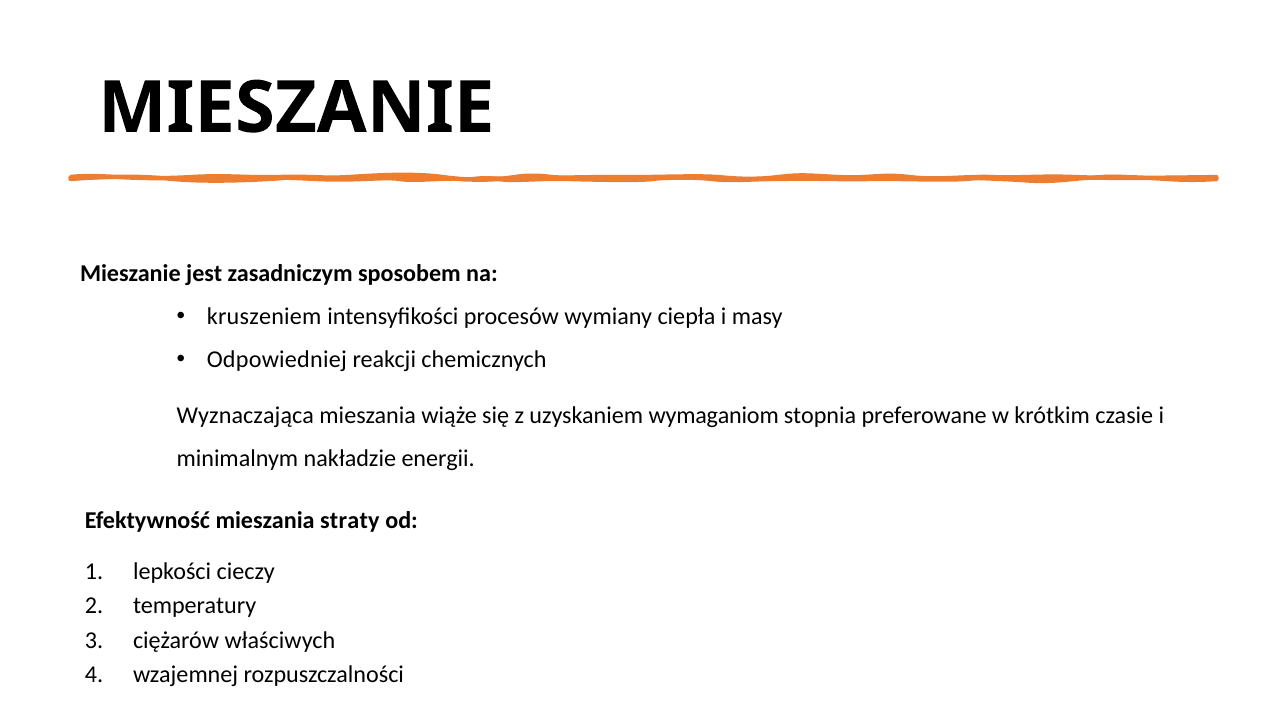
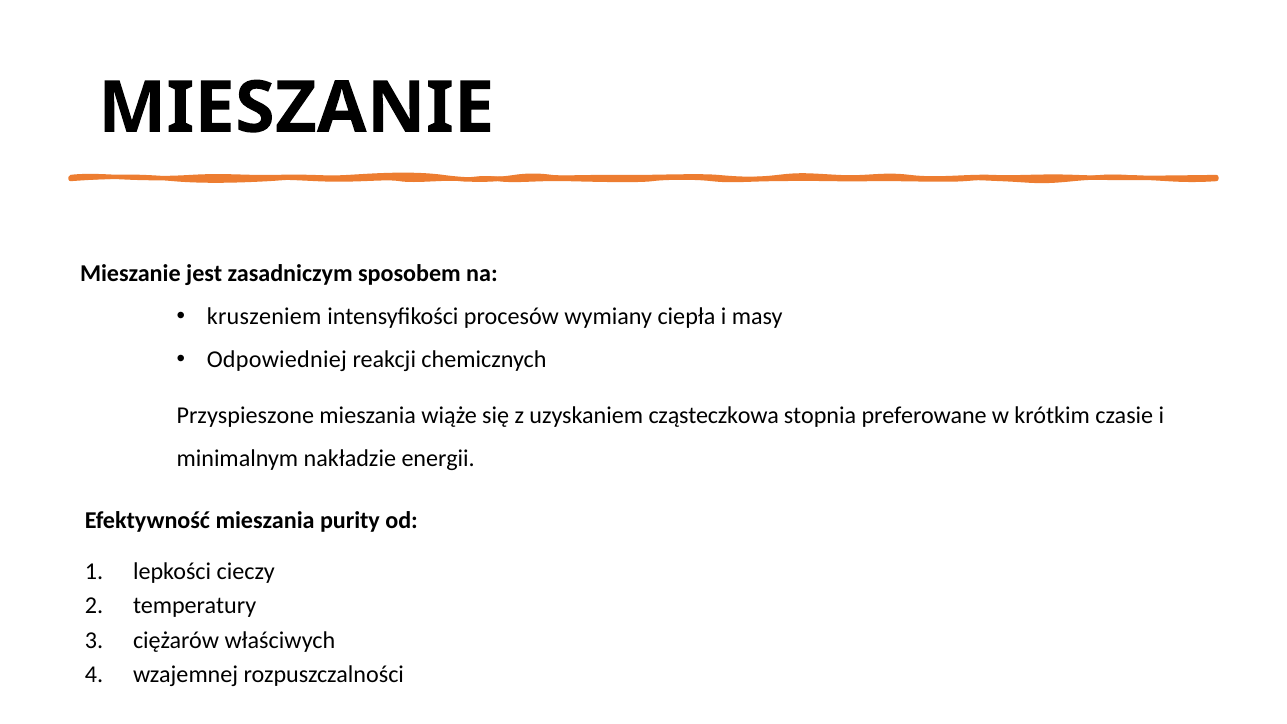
Wyznaczająca: Wyznaczająca -> Przyspieszone (245, 415)
wymaganiom: wymaganiom -> cząsteczkowa (714, 415)
straty: straty -> purity (350, 521)
